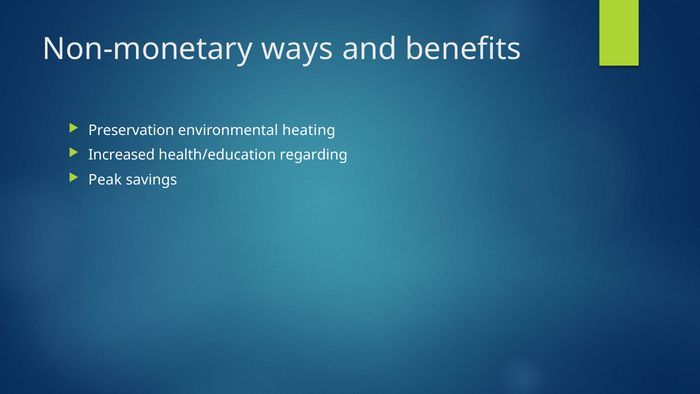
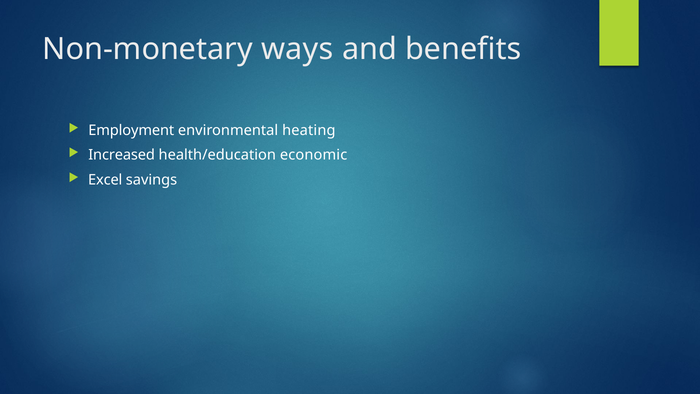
Preservation: Preservation -> Employment (131, 130)
regarding: regarding -> economic (314, 155)
Peak: Peak -> Excel (105, 180)
